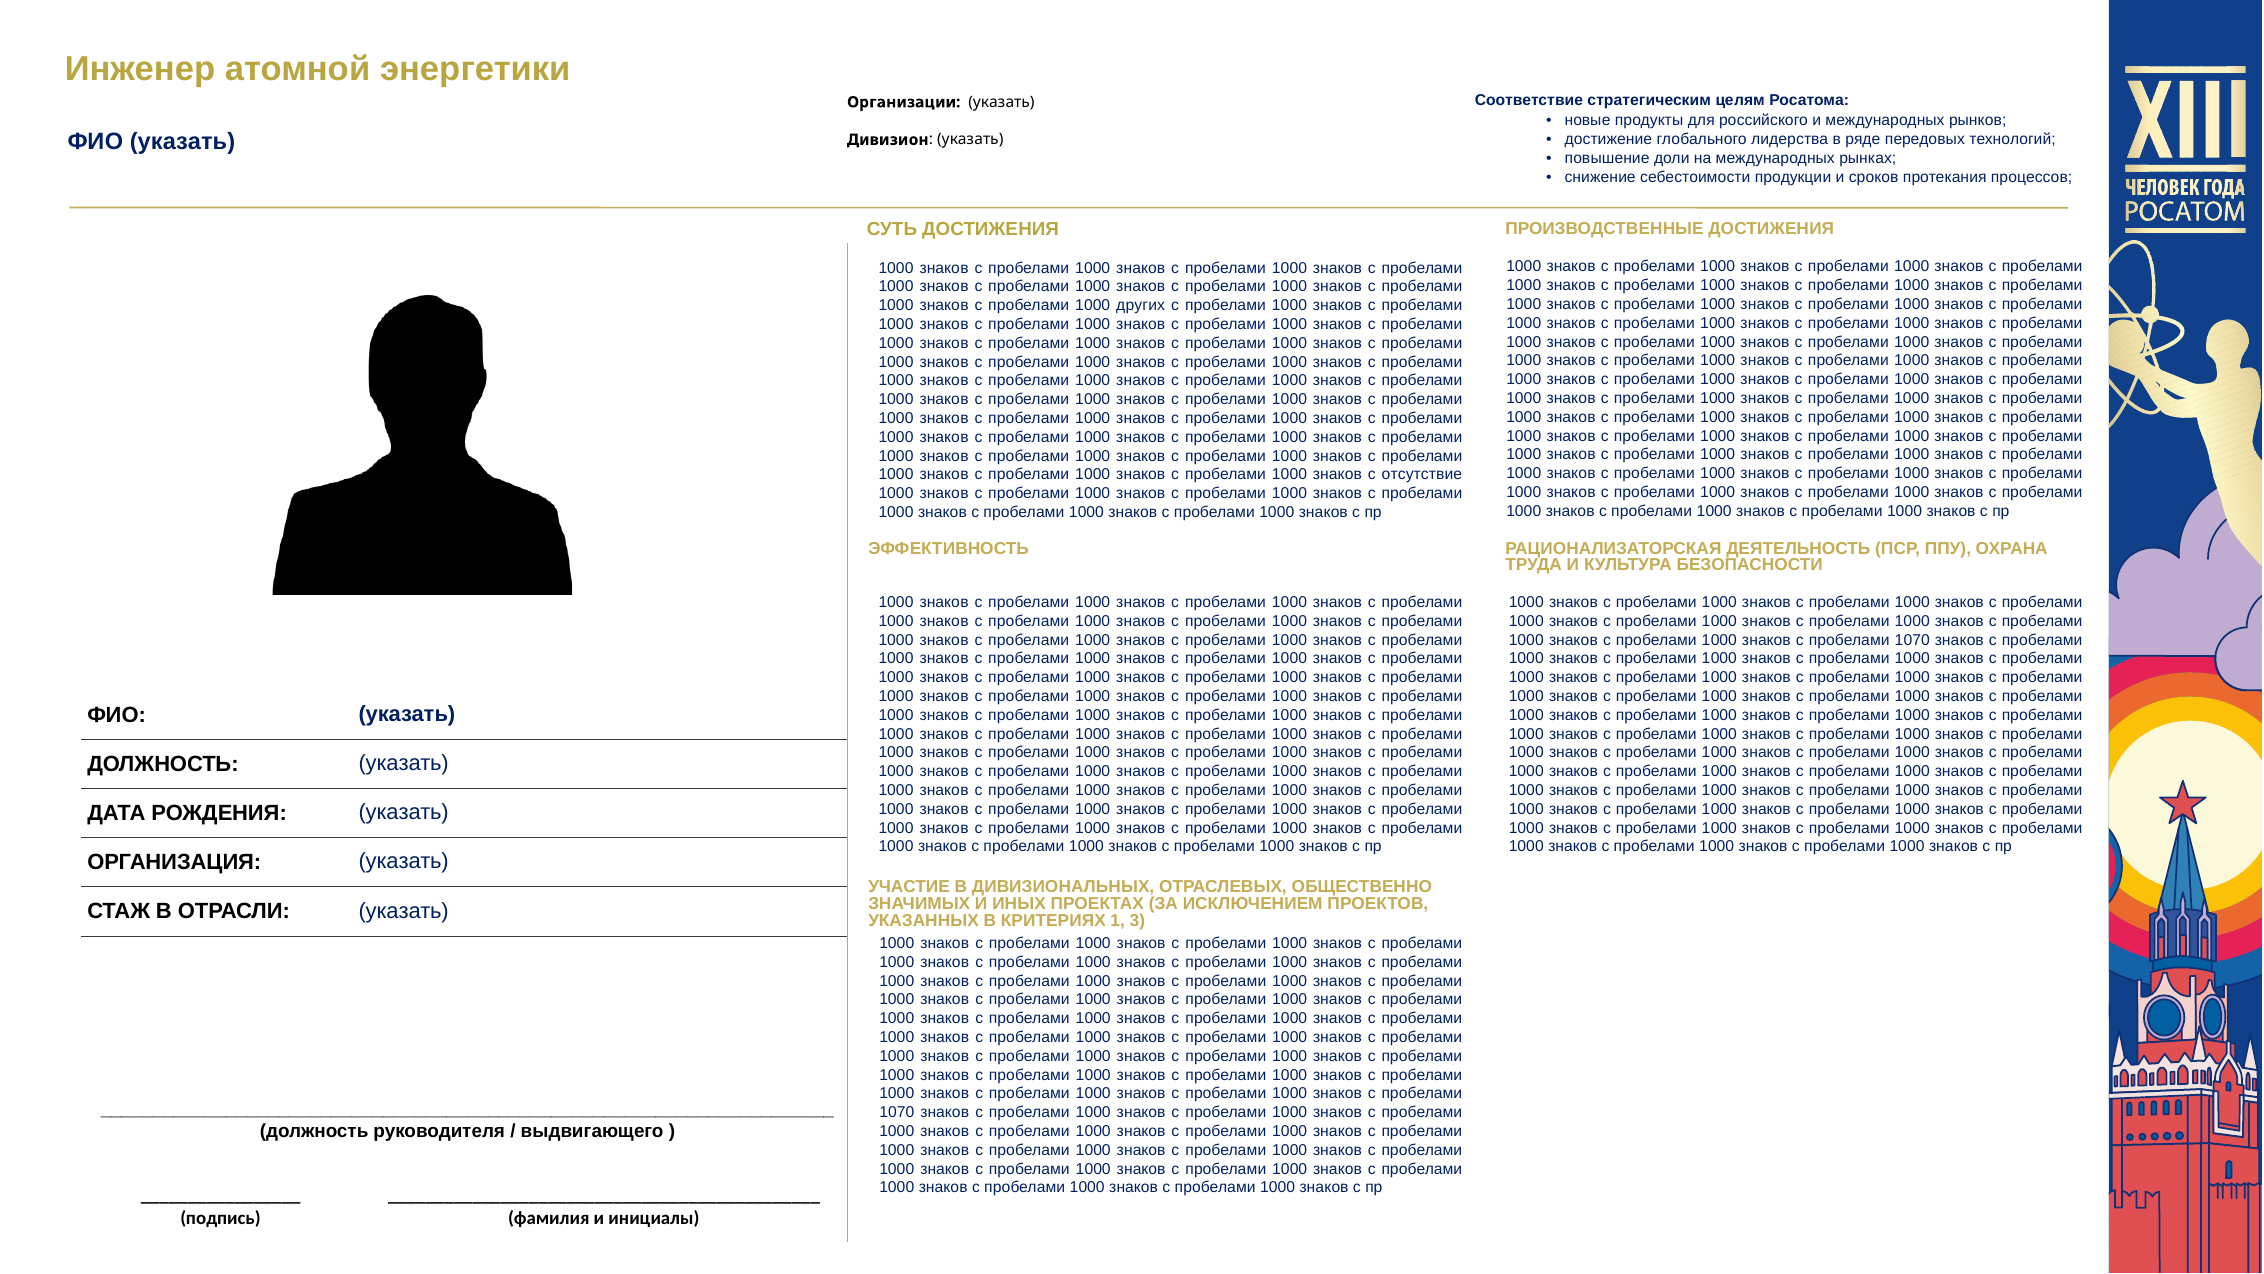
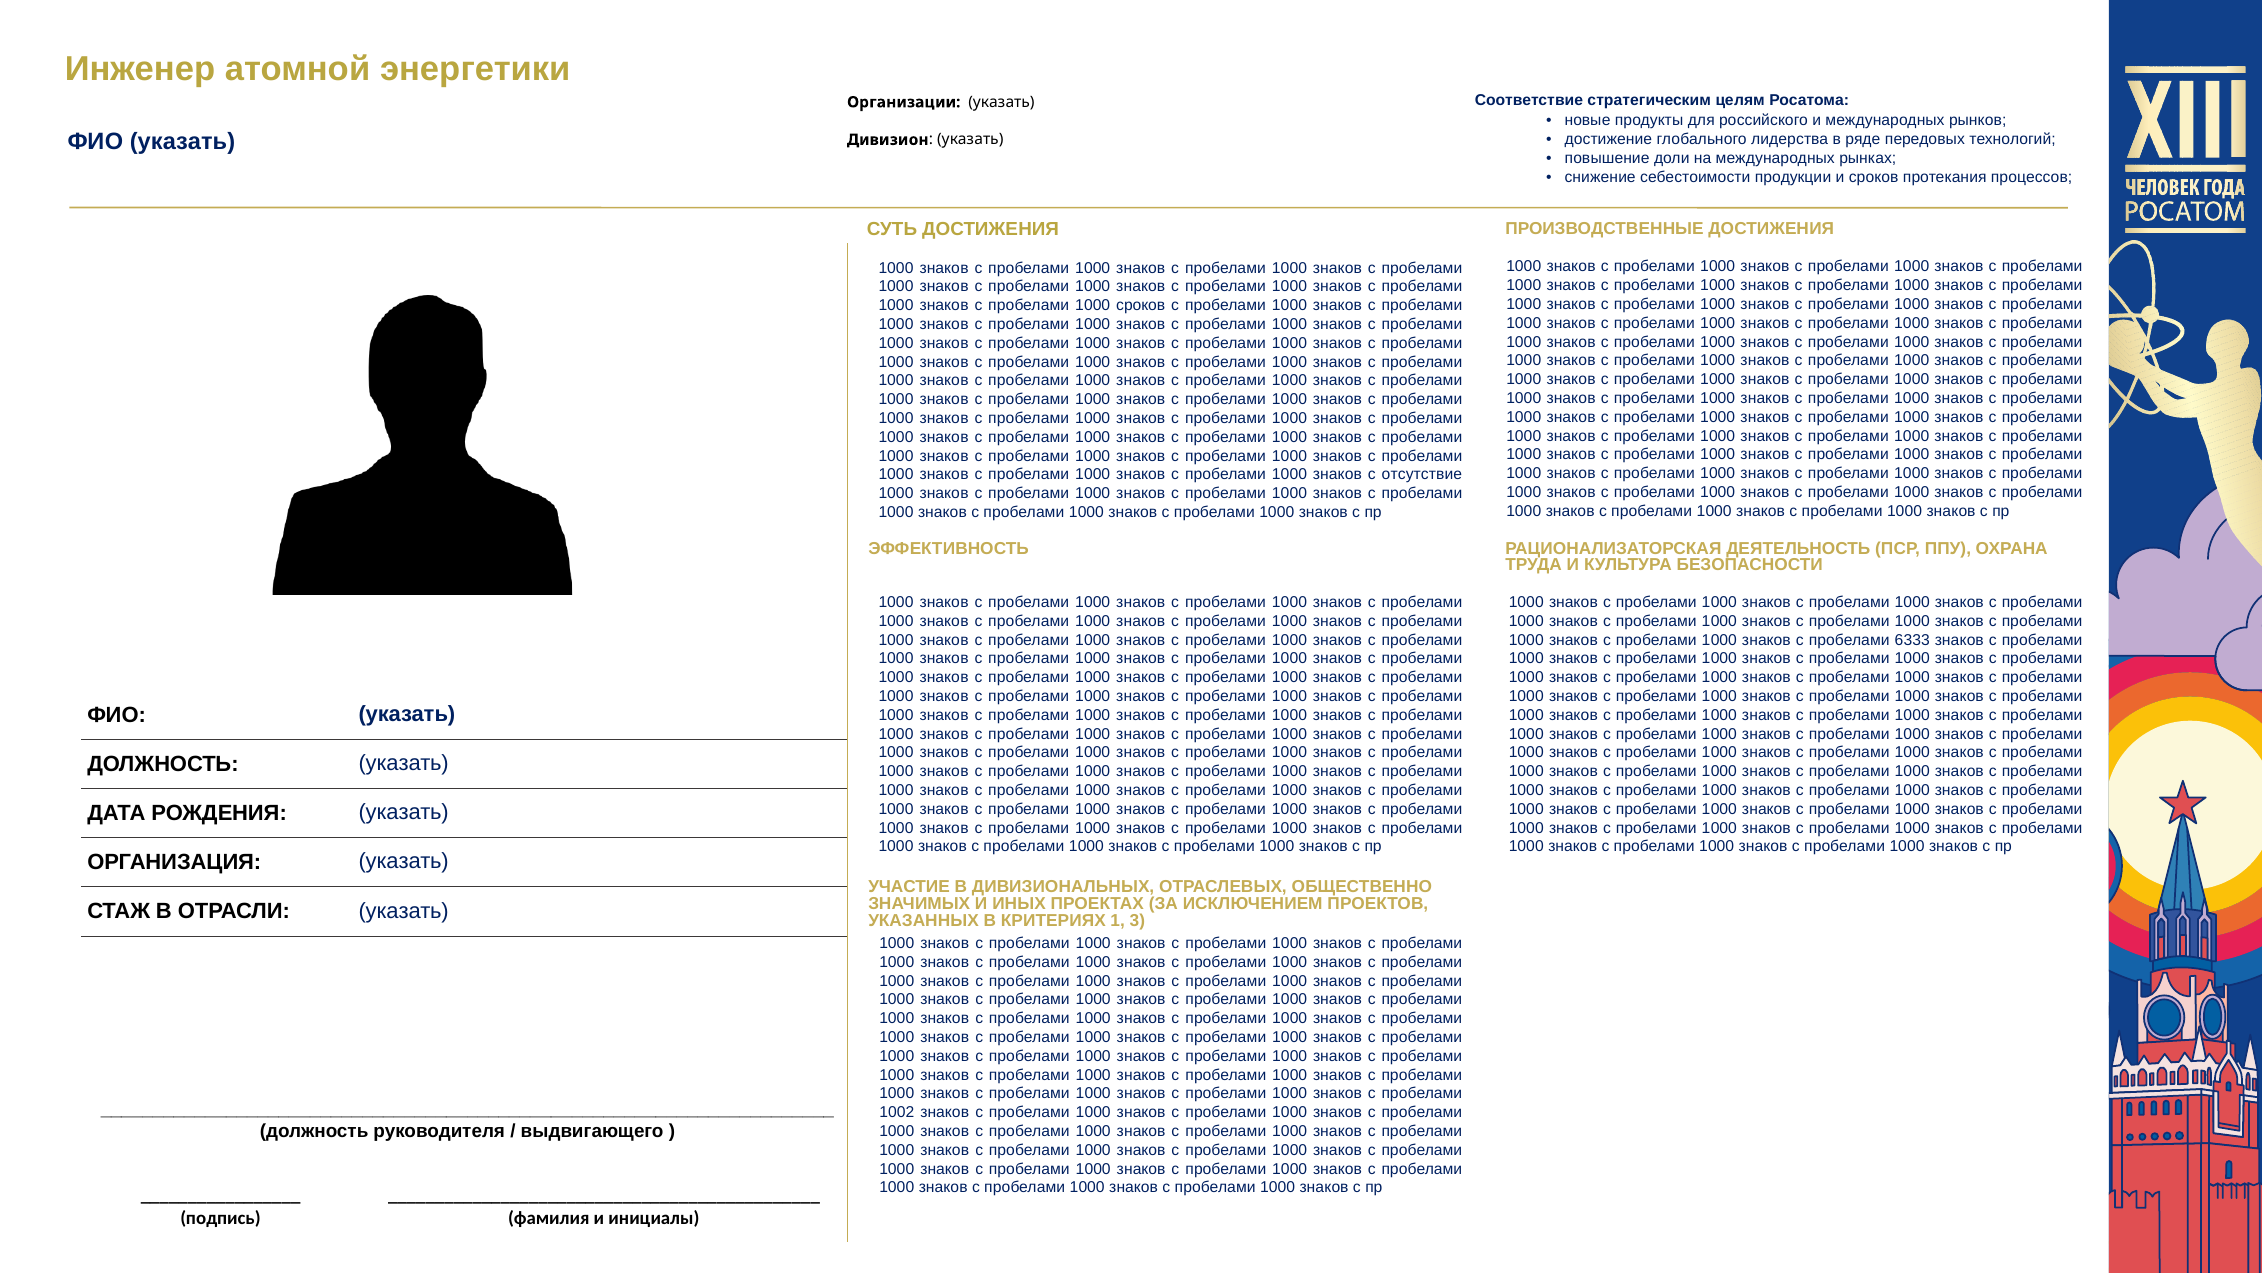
1000 других: других -> сроков (1141, 305)
1070: 1070 -> 6333 (1912, 640)
1070: 1070 -> 1002 (897, 1112)
